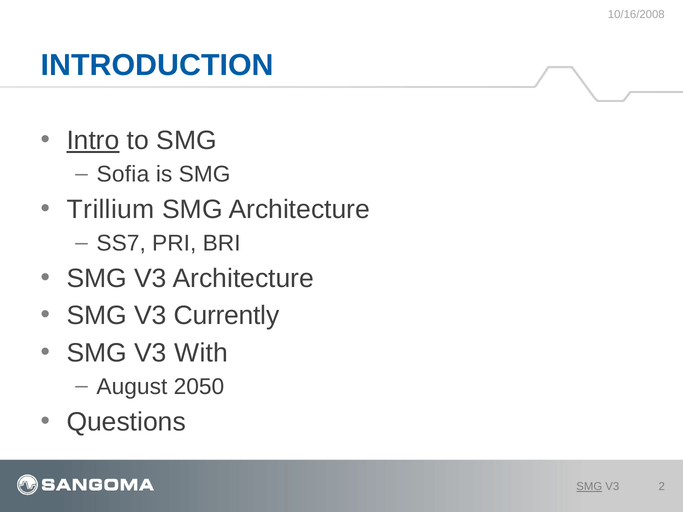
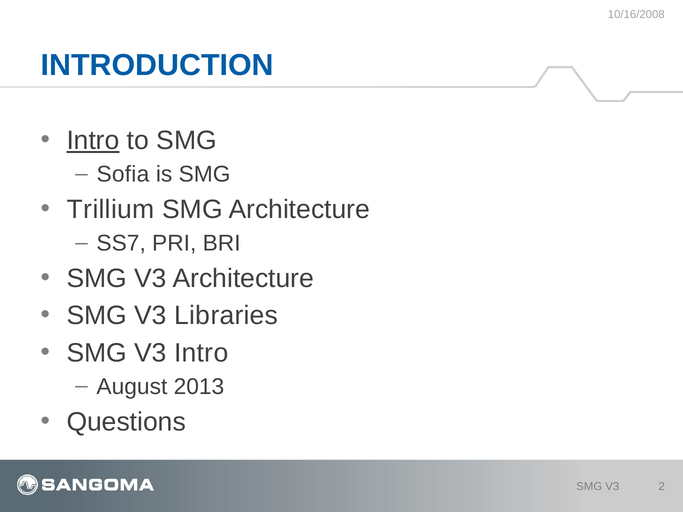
Currently: Currently -> Libraries (226, 316)
V3 With: With -> Intro (201, 353)
2050: 2050 -> 2013 (199, 387)
SMG underline: present -> none (589, 487)
